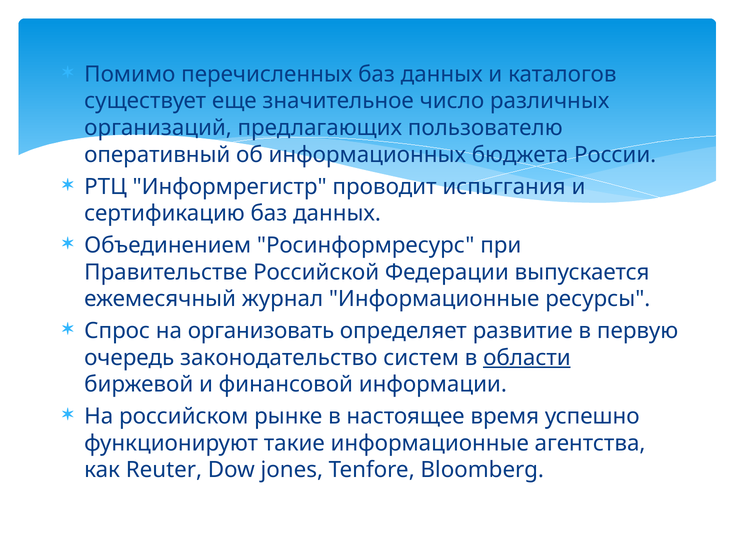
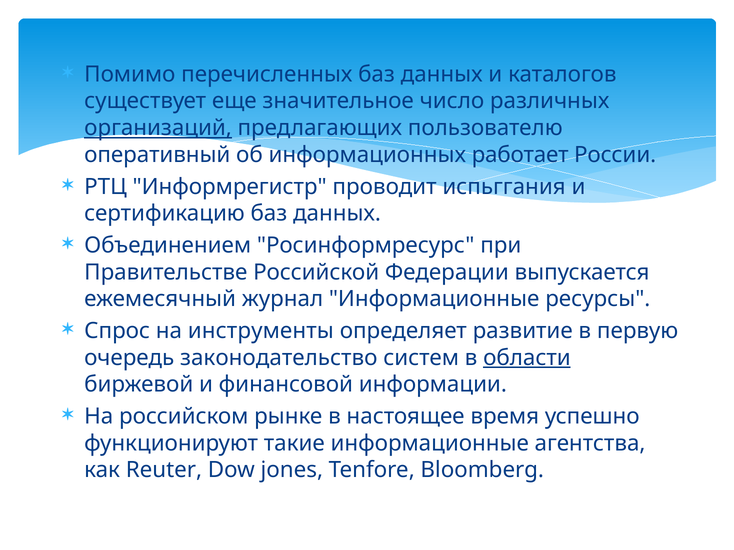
организаций underline: none -> present (158, 128)
бюджета: бюджета -> работает (520, 155)
организовать: организовать -> инструменты (261, 331)
